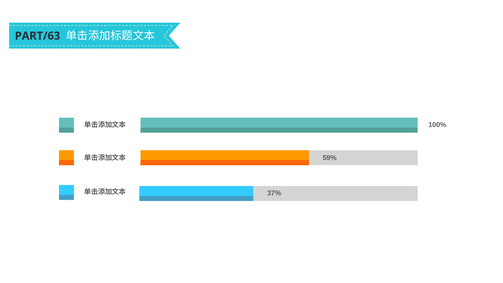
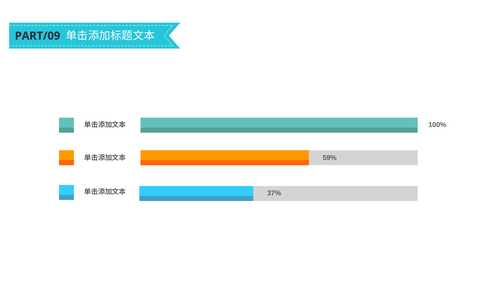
PART/63: PART/63 -> PART/09 (38, 36)
